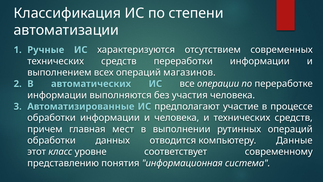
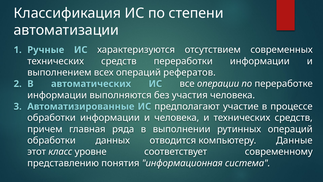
магазинов: магазинов -> рефератов (189, 72)
мест: мест -> ряда (123, 129)
